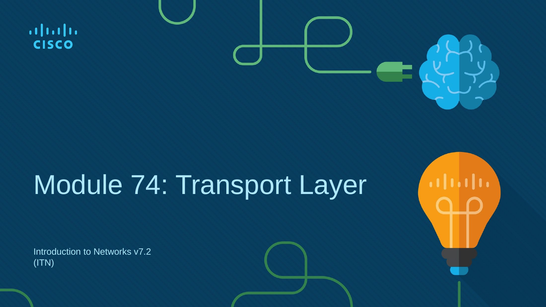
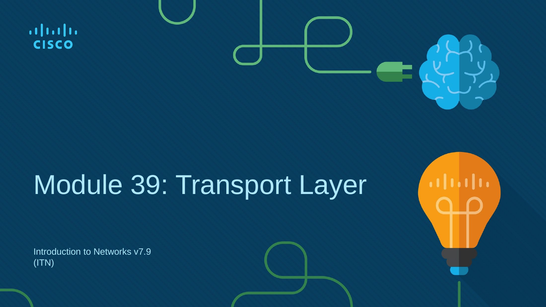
74: 74 -> 39 (149, 185)
v7.2: v7.2 -> v7.9 (142, 252)
